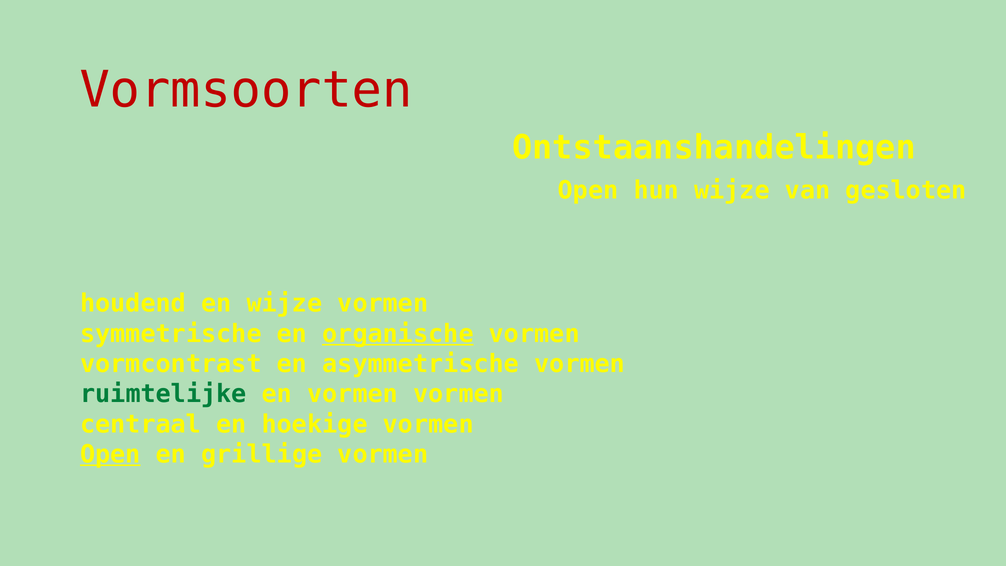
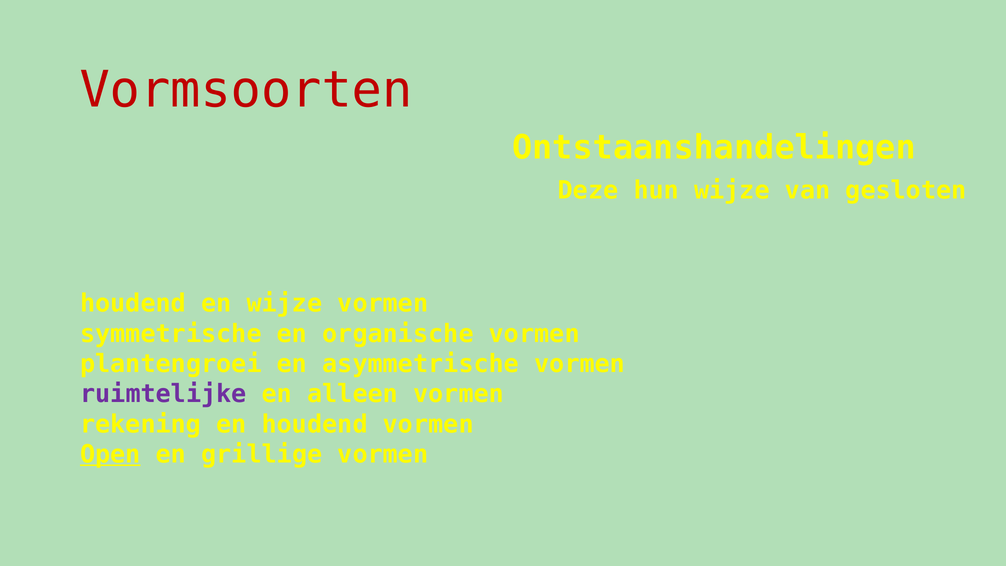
Open: Open -> Deze (588, 190)
organische underline: present -> none (398, 334)
vormcontrast: vormcontrast -> plantengroei (171, 364)
ruimtelijke colour: green -> purple (163, 394)
en vormen: vormen -> alleen (353, 394)
centraal: centraal -> rekening (141, 424)
en hoekige: hoekige -> houdend (315, 424)
